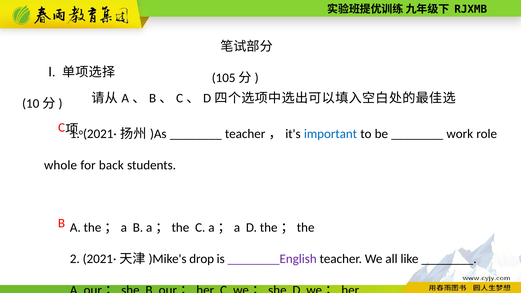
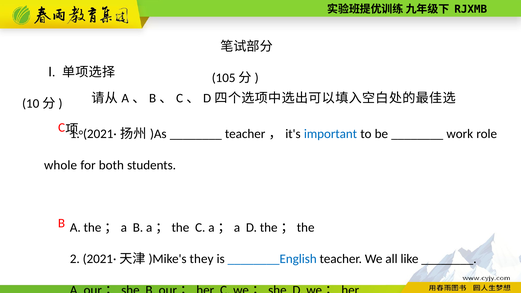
back: back -> both (111, 165)
drop: drop -> they (202, 259)
________English colour: purple -> blue (272, 259)
